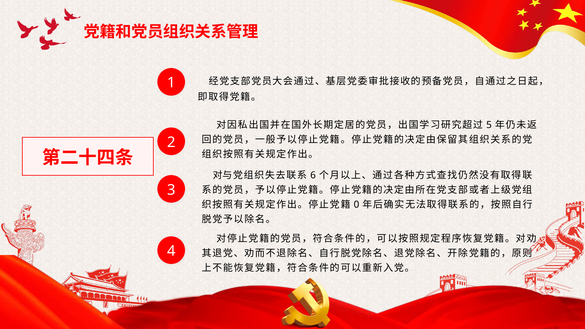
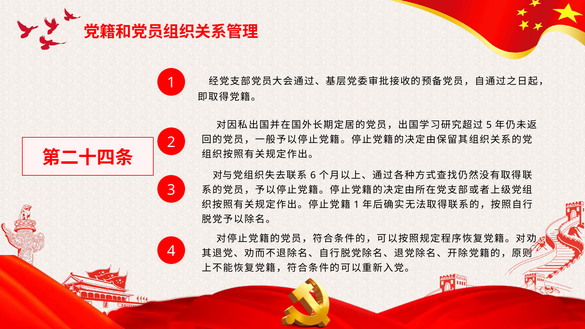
0: 0 -> 1 (356, 205)
